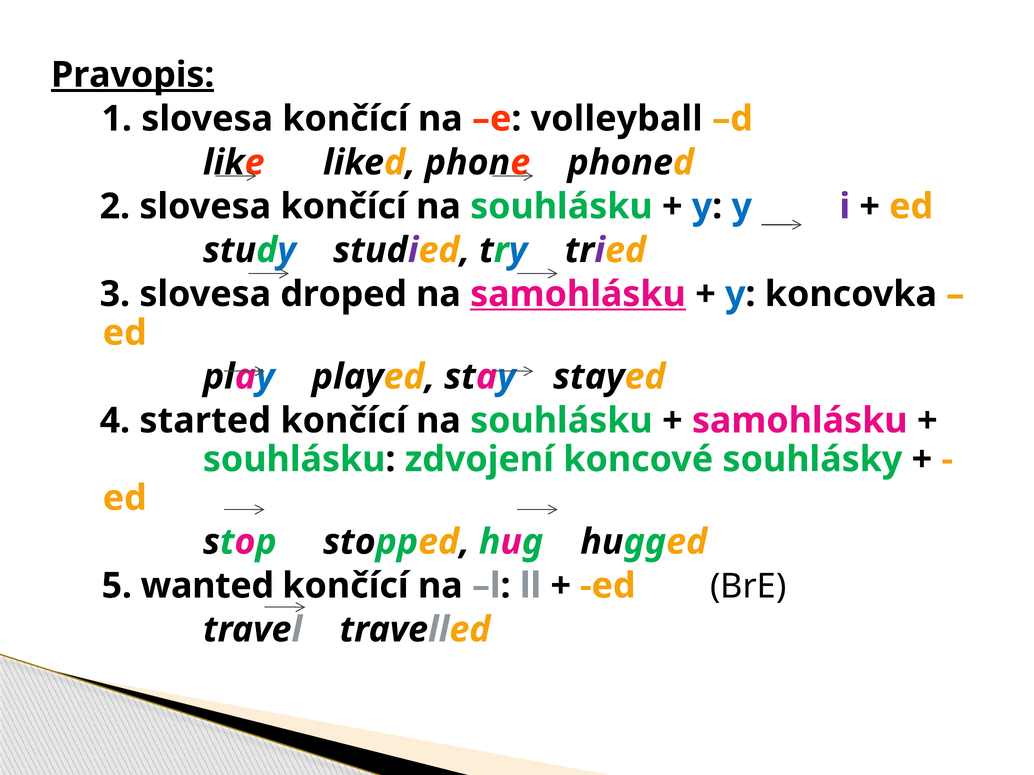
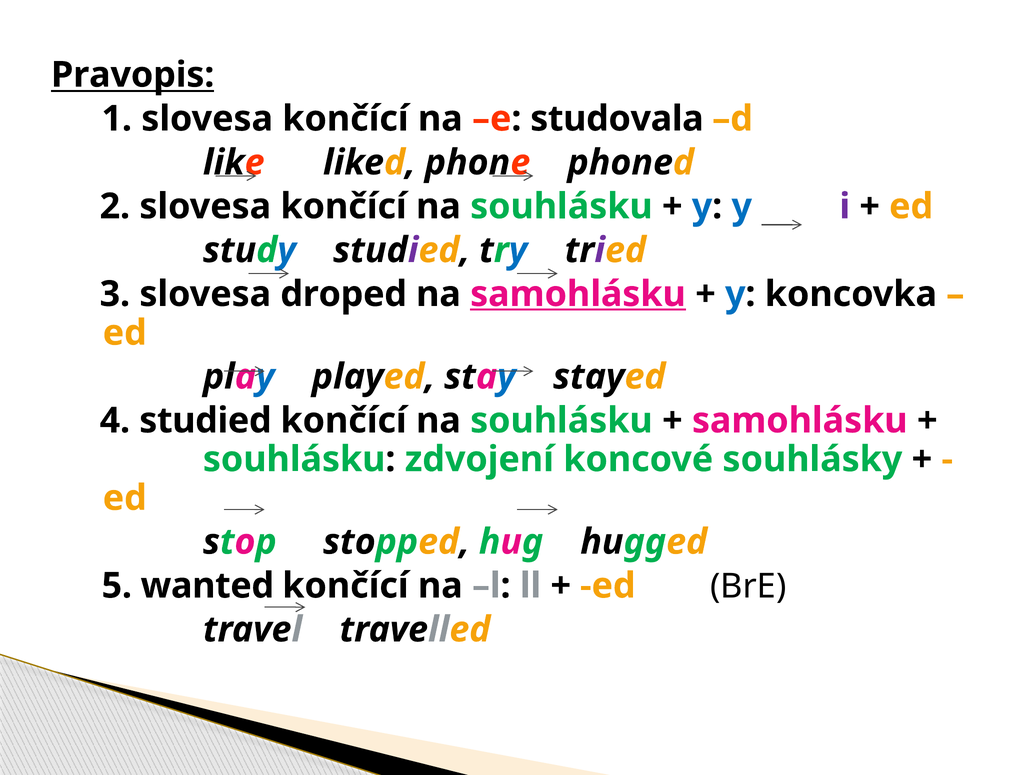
Pravopis underline: present -> none (133, 75)
volleyball: volleyball -> studovala (617, 119)
4 started: started -> studied (205, 421)
